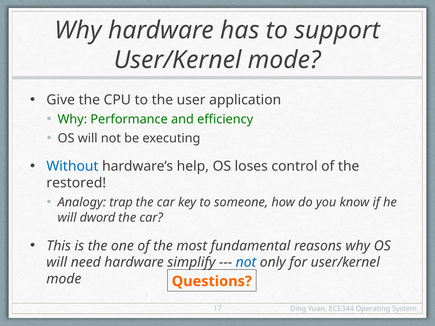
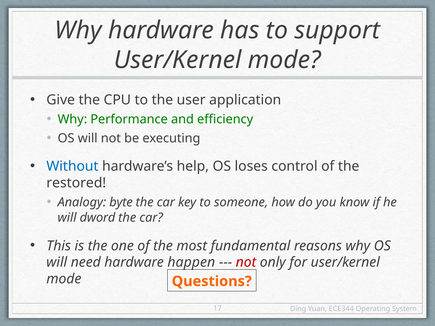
trap: trap -> byte (121, 203)
simplify: simplify -> happen (191, 263)
not colour: blue -> red (246, 263)
